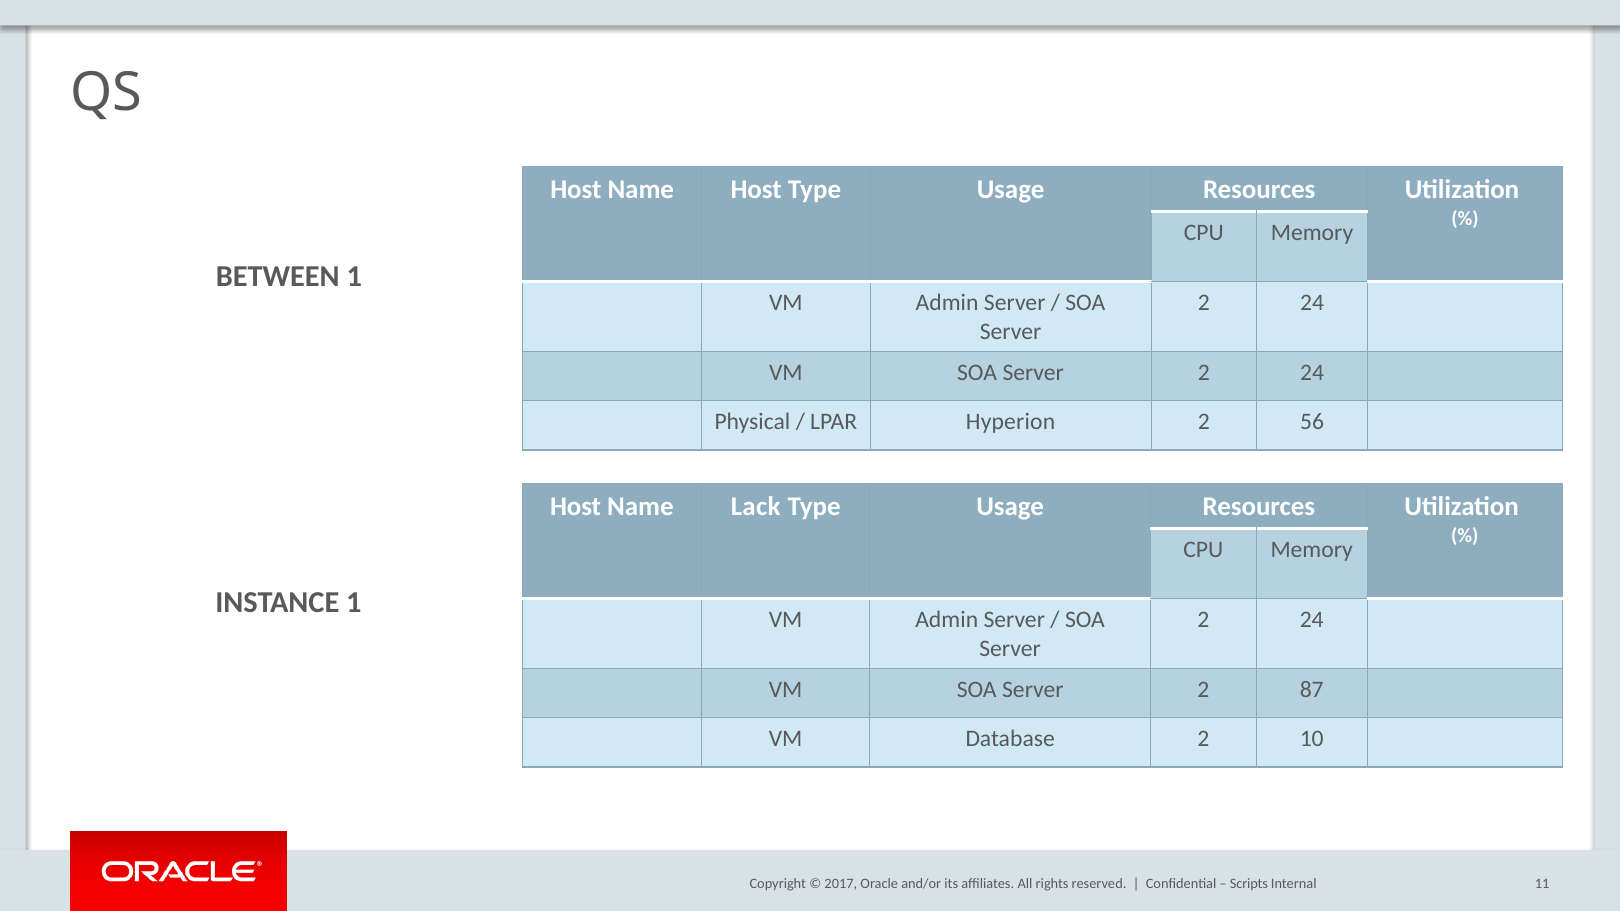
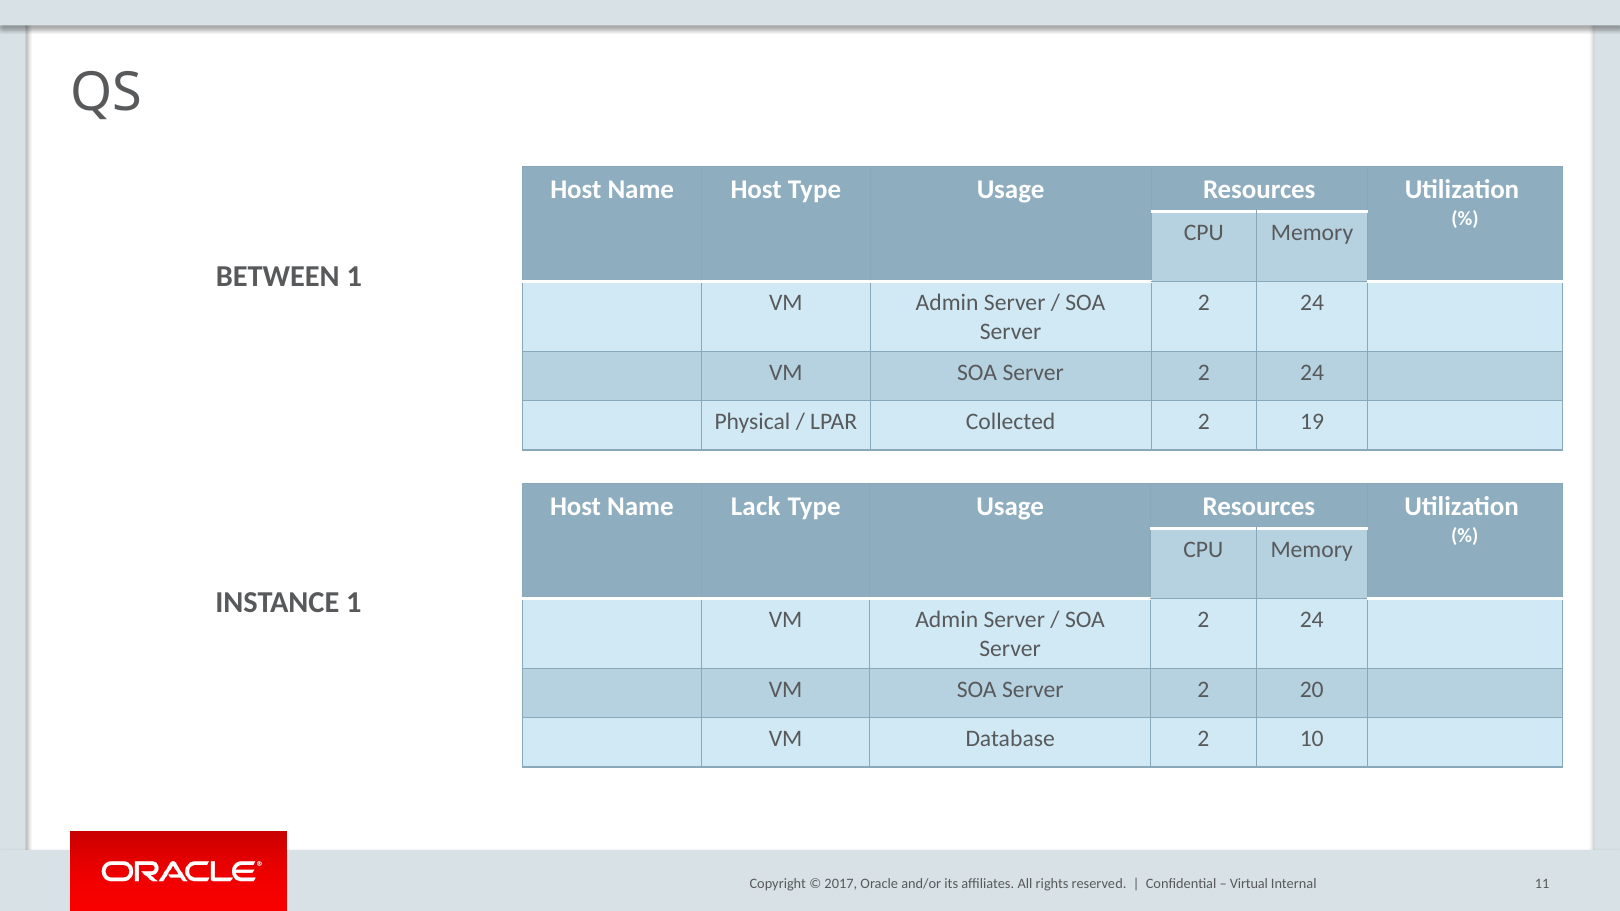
Hyperion: Hyperion -> Collected (1011, 422)
56: 56 -> 19 (1312, 422)
87: 87 -> 20 (1312, 690)
Scripts: Scripts -> Virtual (1249, 884)
